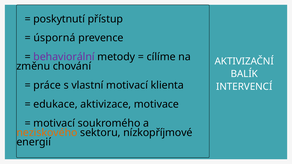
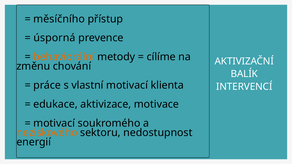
poskytnutí: poskytnutí -> měsíčního (59, 19)
behaviorální colour: purple -> orange (64, 57)
nízkopříjmové: nízkopříjmové -> nedostupnost (158, 133)
